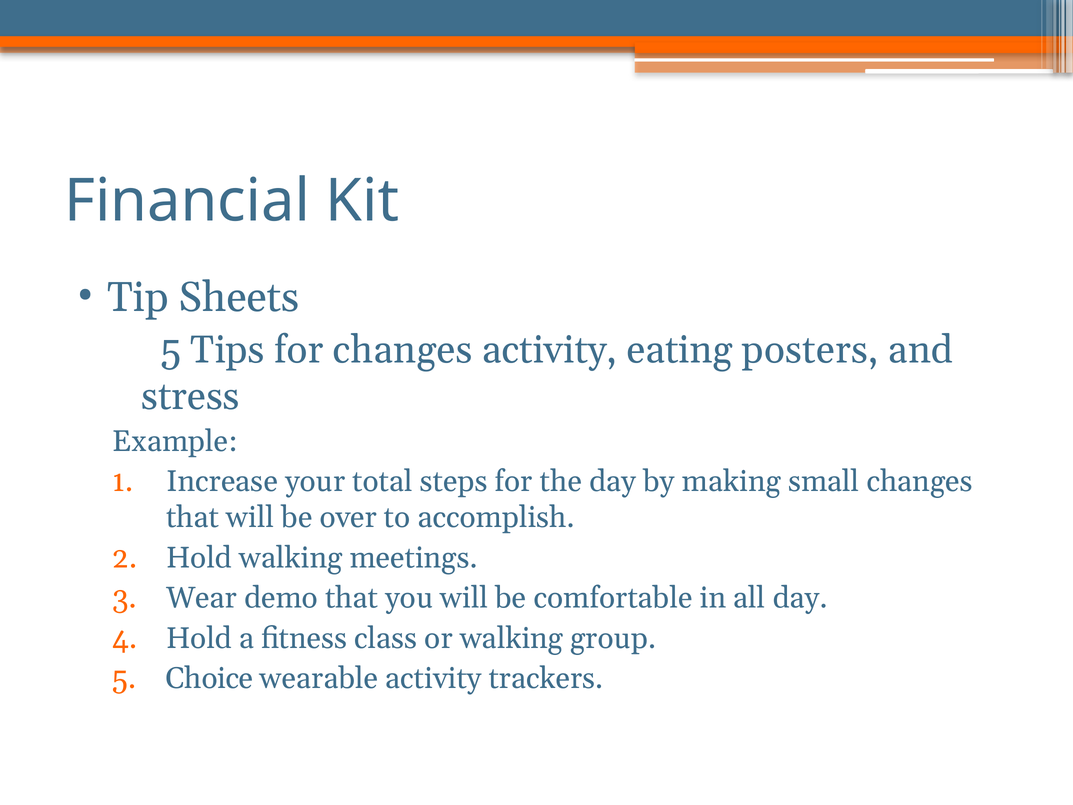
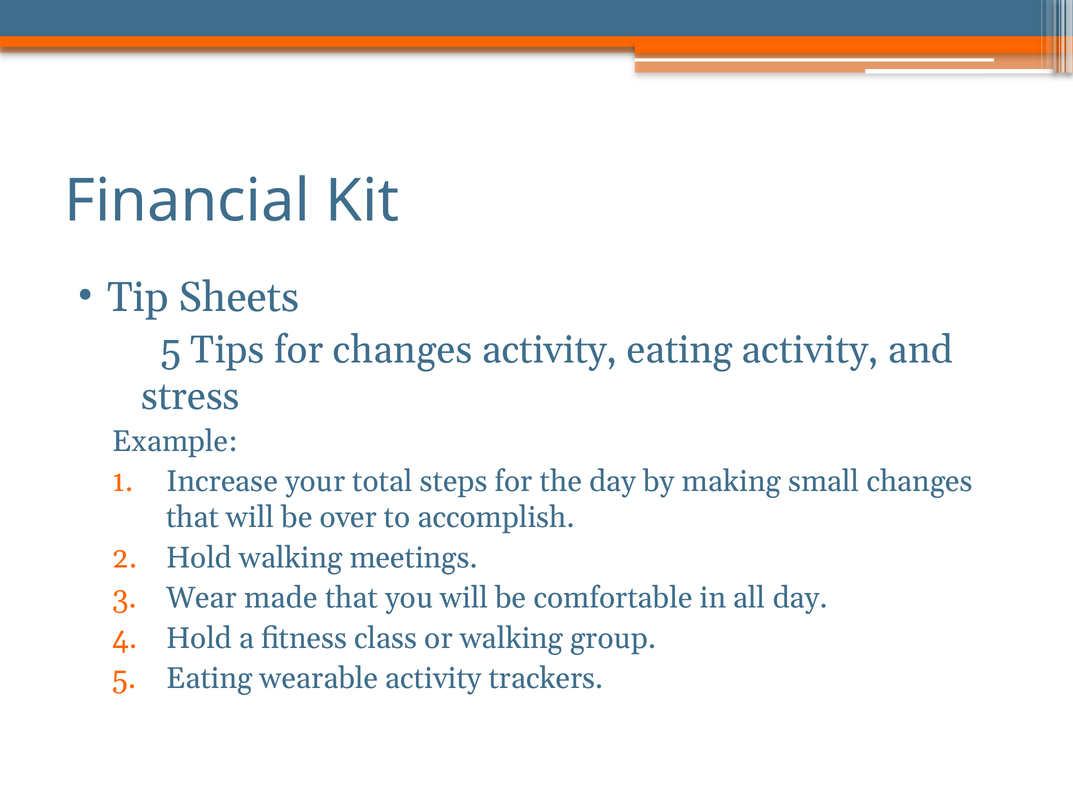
eating posters: posters -> activity (810, 350)
demo: demo -> made (281, 598)
5 Choice: Choice -> Eating (209, 678)
